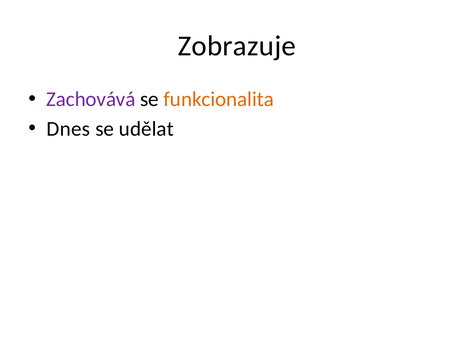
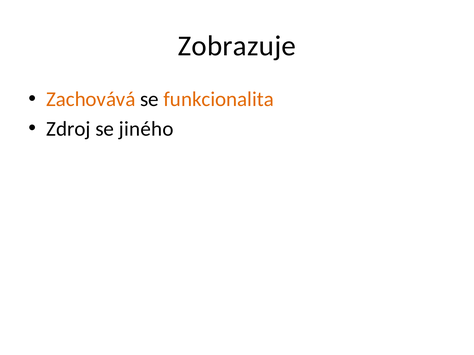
Zachovává colour: purple -> orange (91, 99)
Dnes: Dnes -> Zdroj (68, 129)
udělat: udělat -> jiného (146, 129)
